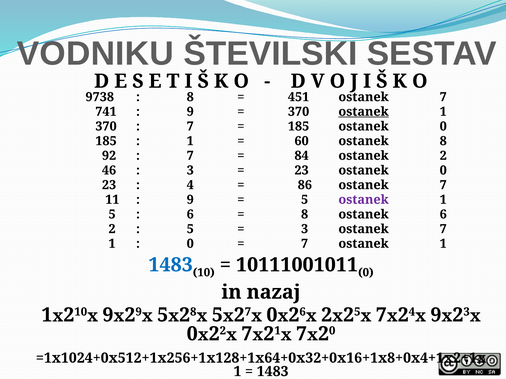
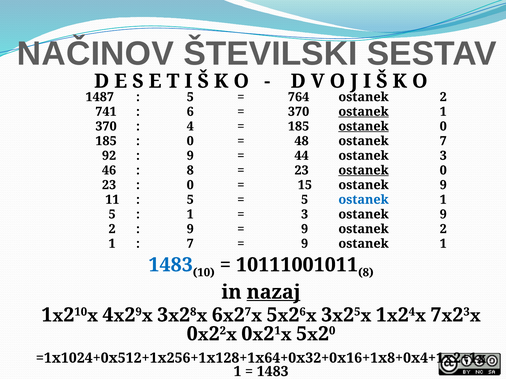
VODNIKU: VODNIKU -> NAČINOV (95, 54)
9738: 9738 -> 1487 (100, 97)
8: 8 -> 5 (190, 97)
451: 451 -> 764 (299, 97)
7: 7 -> 2 (443, 97)
9: 9 -> 6 (190, 112)
7: 7 -> 4 (190, 126)
ostanek underline: none -> present (364, 126)
1: 1 -> 0 (190, 141)
60: 60 -> 48 (302, 141)
ostanek 8: 8 -> 7 (443, 141)
7: 7 -> 9 (190, 156)
84: 84 -> 44 (302, 156)
ostanek 2: 2 -> 3 (443, 156)
3: 3 -> 8 (190, 171)
ostanek underline: none -> present (364, 171)
4: 4 -> 0 (190, 185)
86: 86 -> 15 (305, 185)
7: 7 -> 9 (443, 185)
9: 9 -> 5 (190, 200)
ostanek colour: purple -> blue (364, 200)
6: 6 -> 1 (190, 215)
8: 8 -> 3 (305, 215)
6: 6 -> 9 (443, 215)
5: 5 -> 9 (190, 229)
3: 3 -> 9 (305, 229)
7: 7 -> 2 (443, 229)
0: 0 -> 7 (190, 244)
7: 7 -> 9 (305, 244)
0: 0 -> 8 (366, 273)
nazaj underline: none -> present (274, 293)
9: 9 -> 4 (108, 315)
5: 5 -> 3 (163, 315)
5: 5 -> 6 (217, 315)
0: 0 -> 5 (272, 315)
2: 2 -> 3 (327, 315)
7: 7 -> 1 (381, 315)
9: 9 -> 7 (436, 315)
7: 7 -> 0 (247, 334)
7: 7 -> 5 (302, 334)
